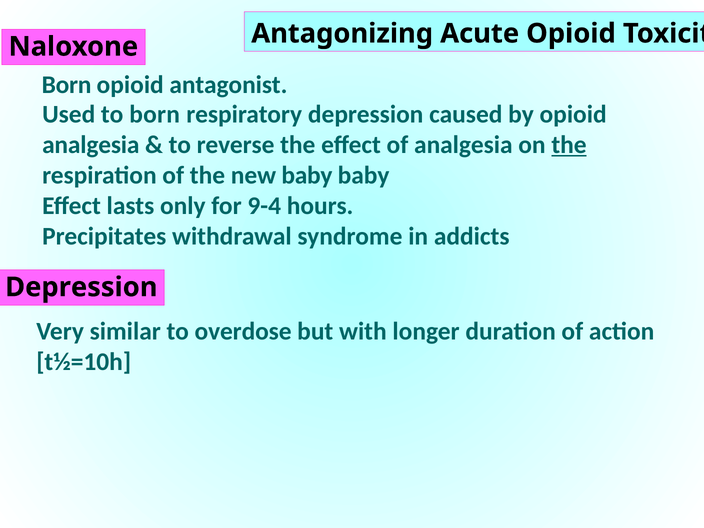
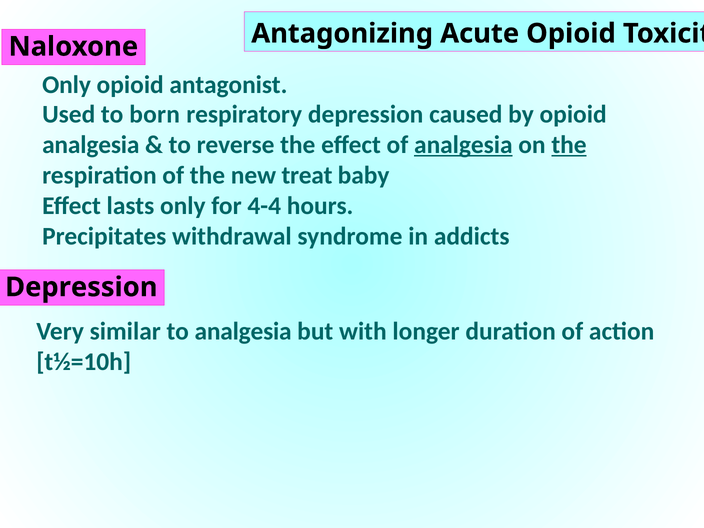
Born: Born -> Only (67, 85)
analgesia underline: none -> present (463, 145)
new baby: baby -> treat (307, 175)
9-4: 9-4 -> 4-4 (264, 206)
to overdose: overdose -> analgesia (243, 331)
